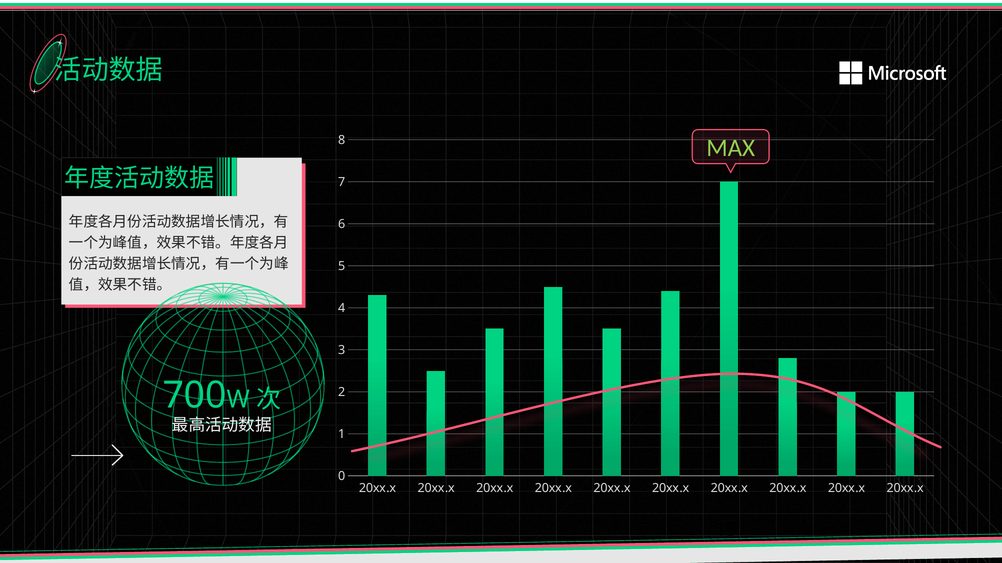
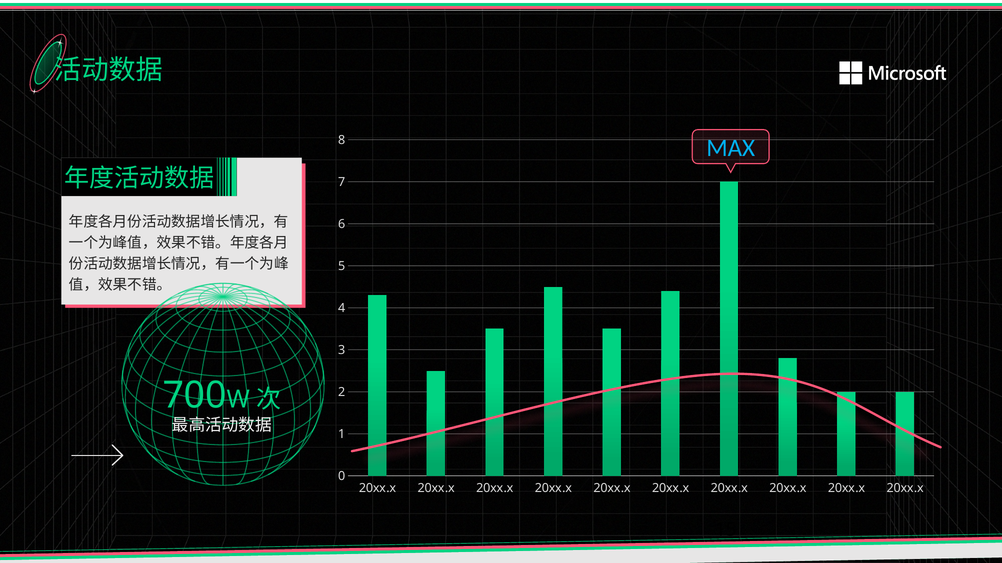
MAX colour: light green -> light blue (731, 148)
